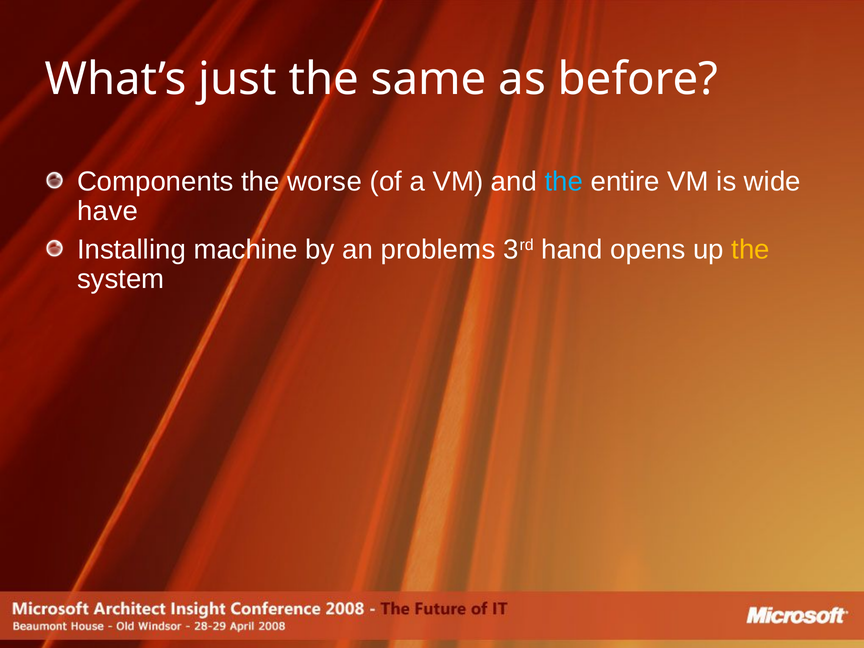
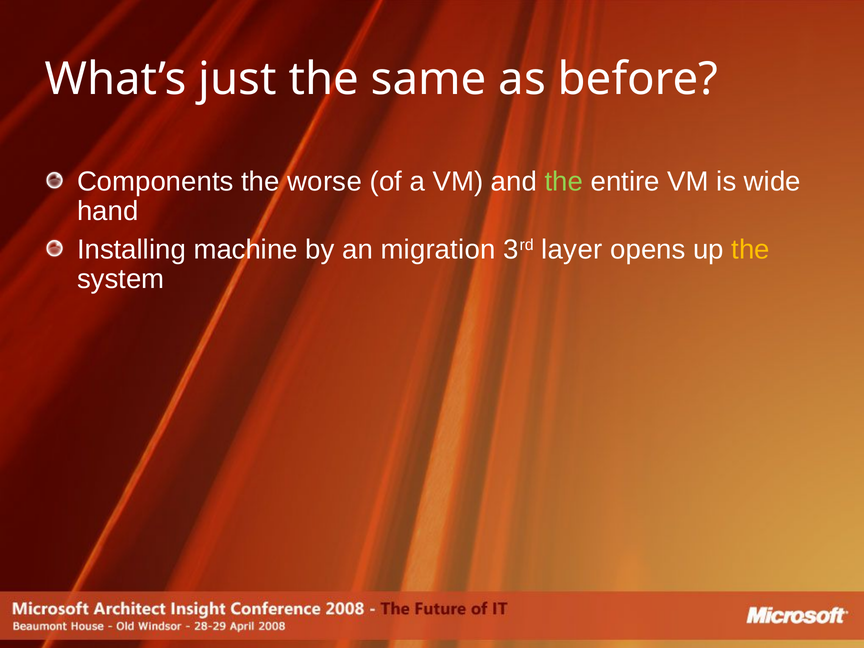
the colour: light blue -> light green (564, 182)
have: have -> hand (108, 211)
problems: problems -> migration (438, 249)
hand: hand -> layer (572, 249)
